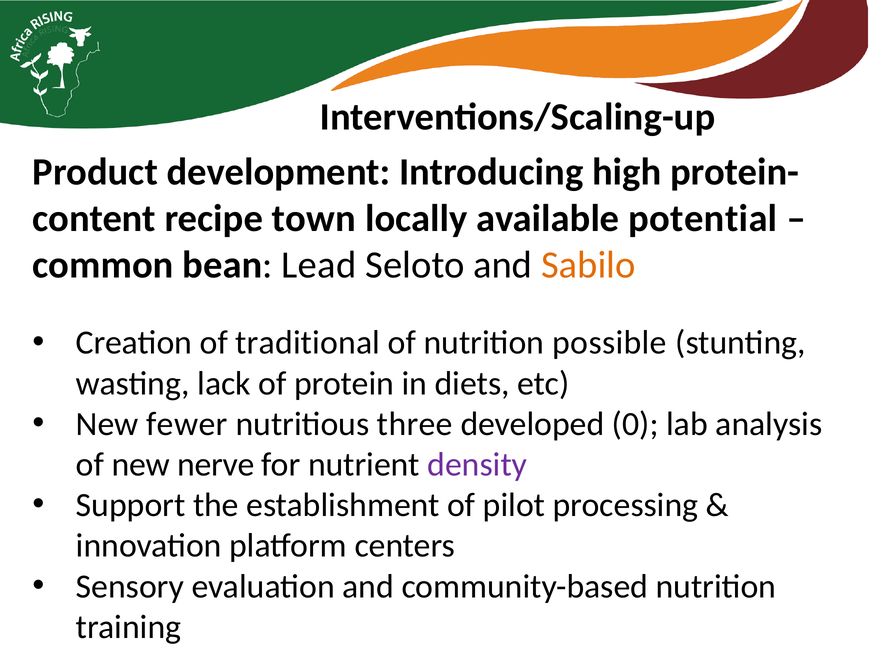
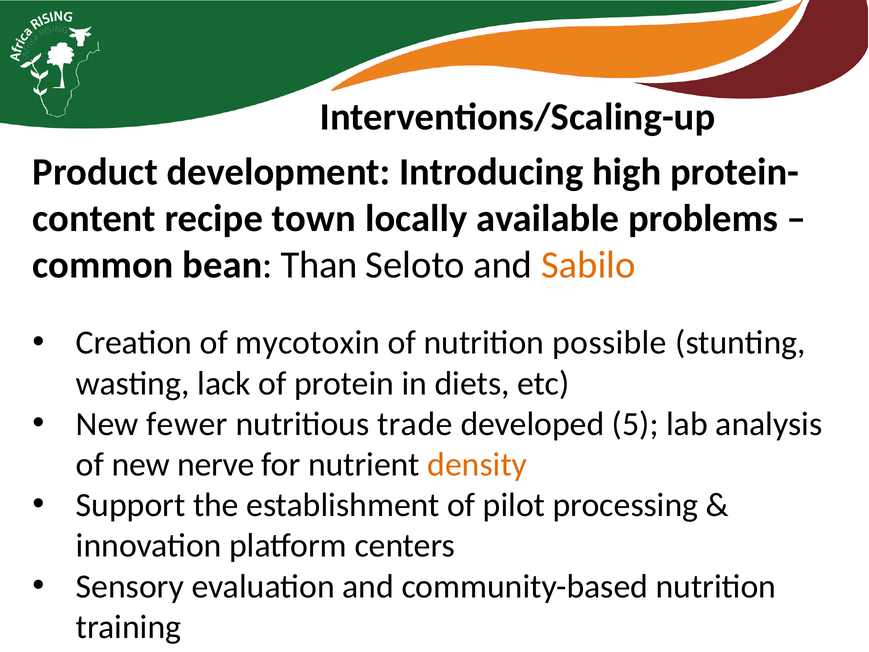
potential: potential -> problems (703, 218)
Lead: Lead -> Than (319, 265)
traditional: traditional -> mycotoxin (308, 343)
three: three -> trade (415, 424)
0: 0 -> 5 (635, 424)
density colour: purple -> orange (477, 464)
